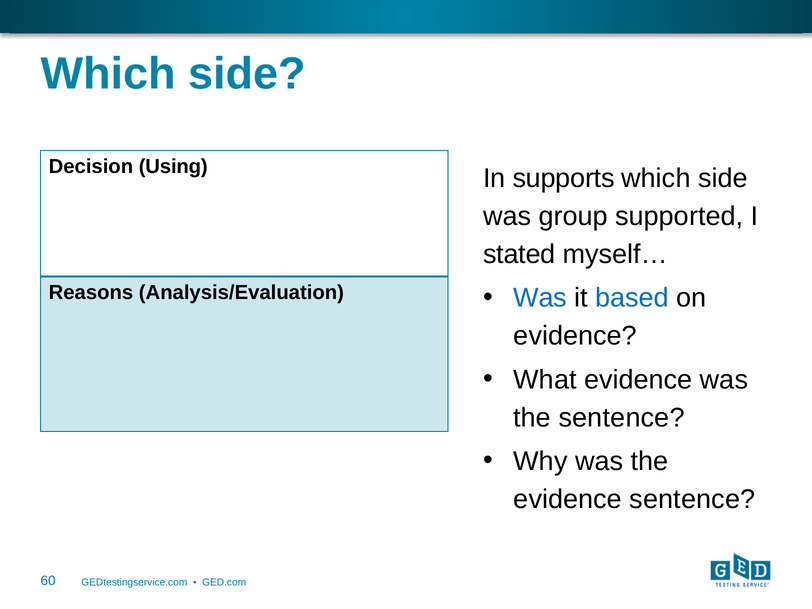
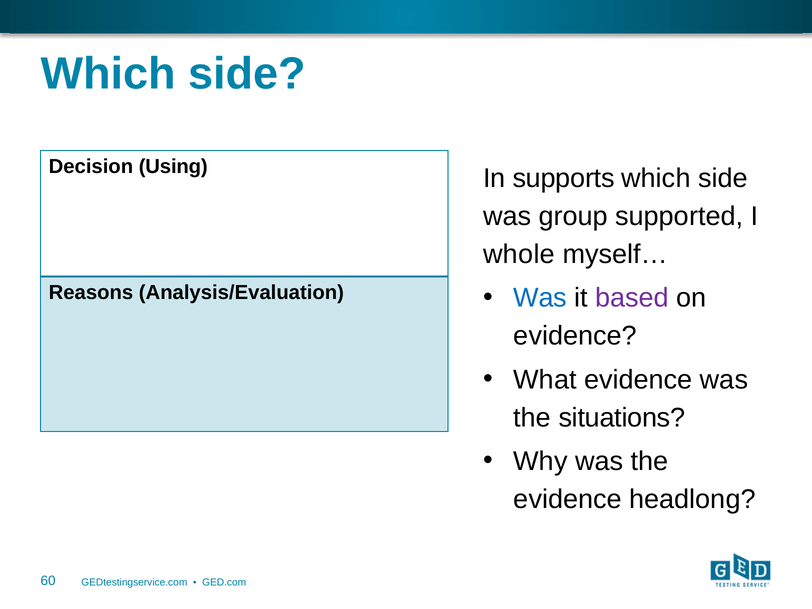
stated: stated -> whole (519, 254)
based colour: blue -> purple (632, 298)
the sentence: sentence -> situations (622, 418)
evidence sentence: sentence -> headlong (692, 499)
